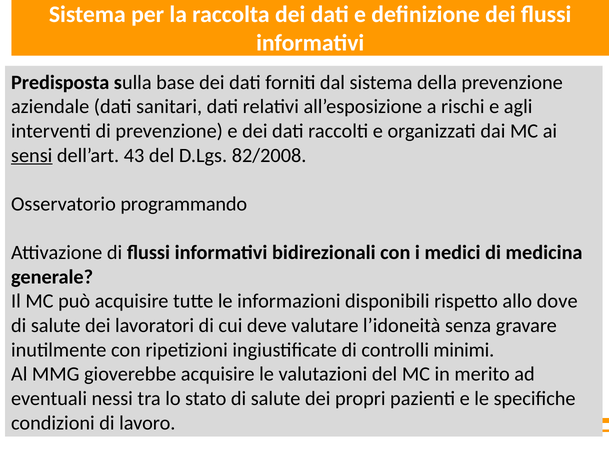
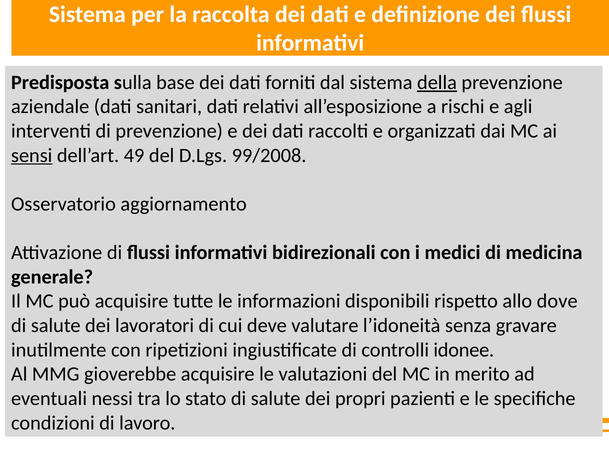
della underline: none -> present (437, 83)
43: 43 -> 49 (134, 156)
82/2008: 82/2008 -> 99/2008 (269, 156)
programmando: programmando -> aggiornamento (184, 204)
minimi: minimi -> idonee (464, 351)
